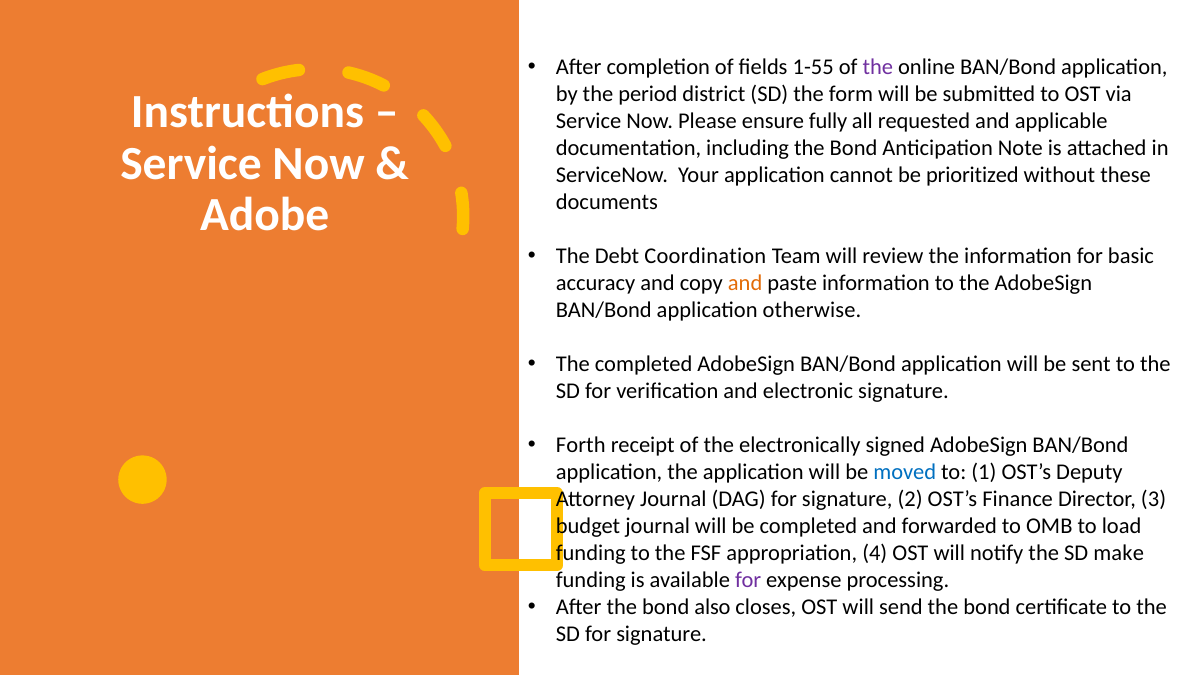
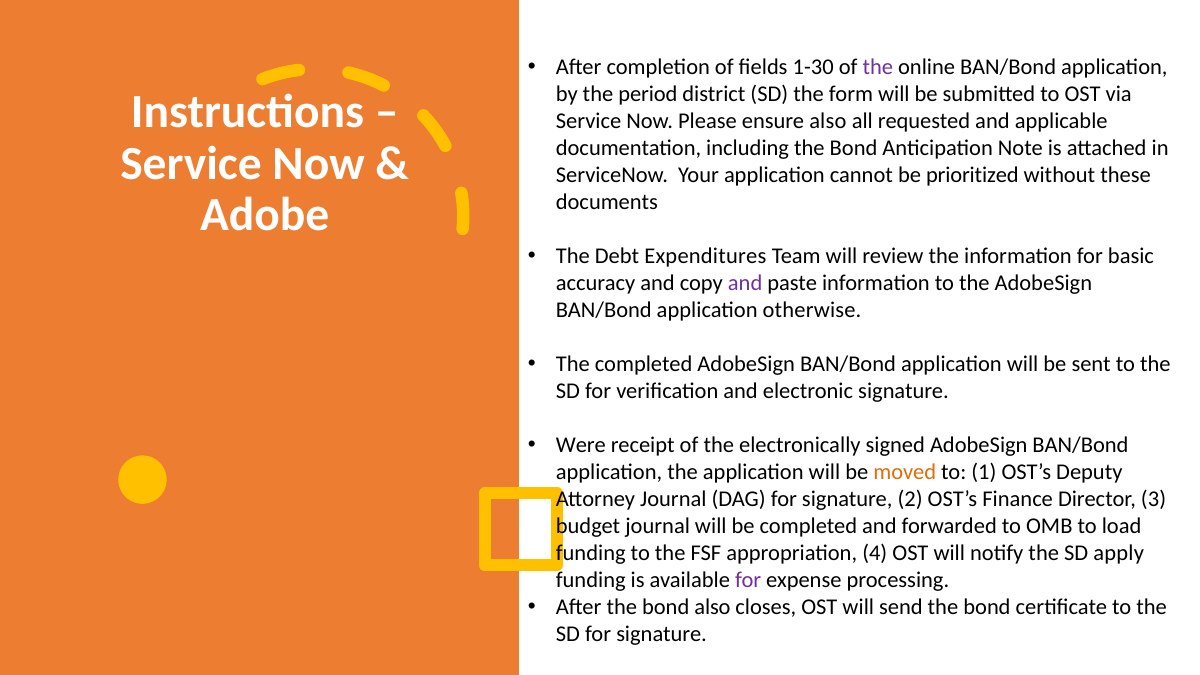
1-55: 1-55 -> 1-30 (813, 67)
ensure fully: fully -> also (828, 121)
Coordination: Coordination -> Expenditures (705, 256)
and colour: orange -> purple (745, 283)
Forth: Forth -> Were (581, 445)
moved colour: blue -> orange (905, 472)
make: make -> apply (1119, 553)
